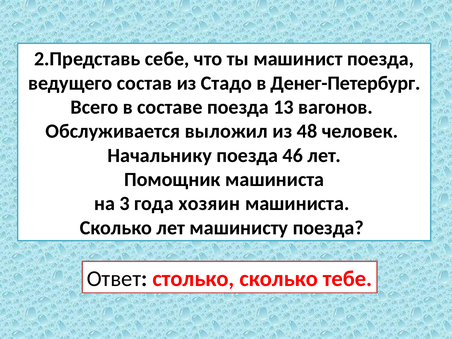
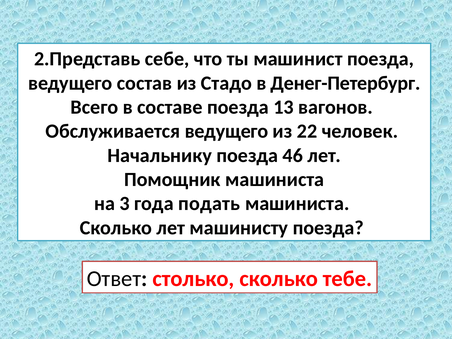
Обслуживается выложил: выложил -> ведущего (227, 131)
48: 48 -> 22 (307, 131)
хозяин: хозяин -> подать (209, 204)
